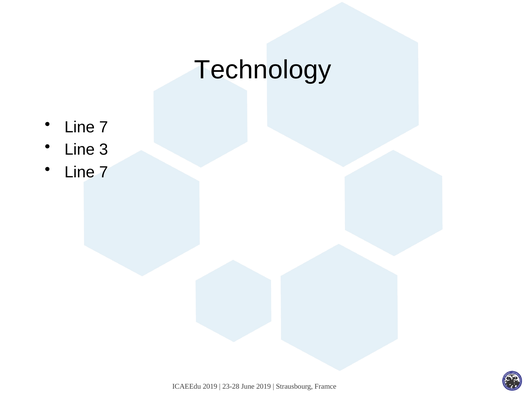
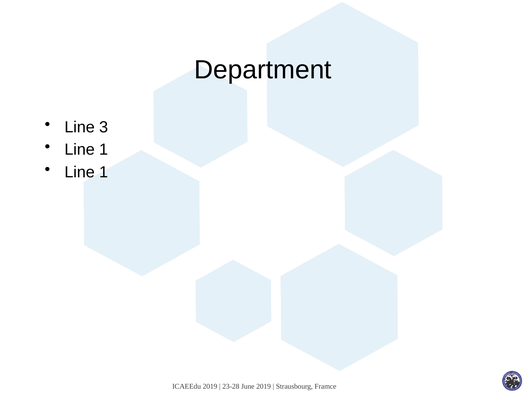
Technology: Technology -> Department (263, 70)
7: 7 -> 3 (104, 127)
3: 3 -> 1 (104, 150)
7: 7 -> 1 (104, 172)
